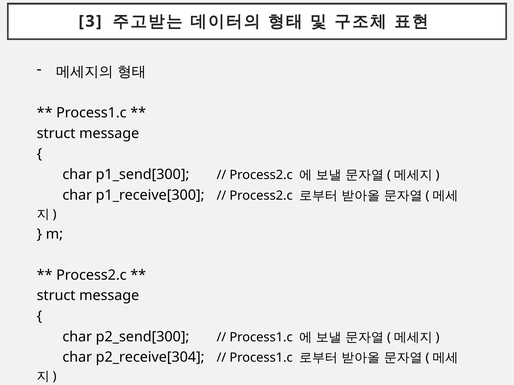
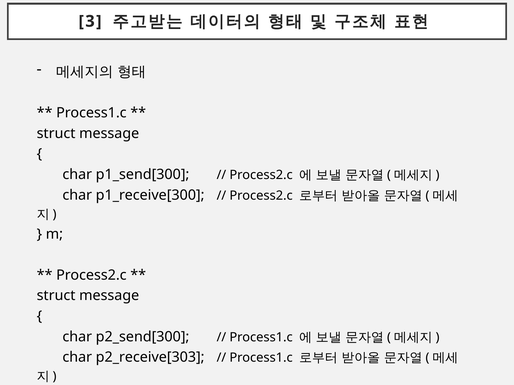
p2_receive[304: p2_receive[304 -> p2_receive[303 (150, 358)
